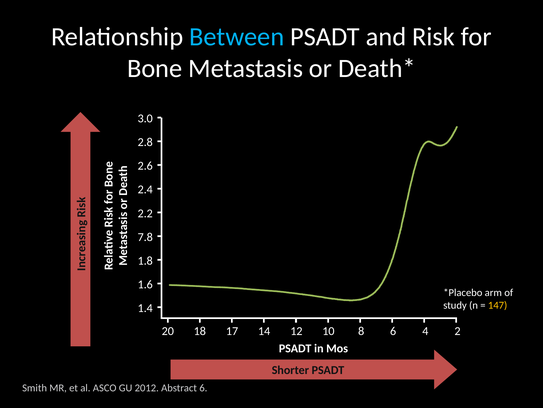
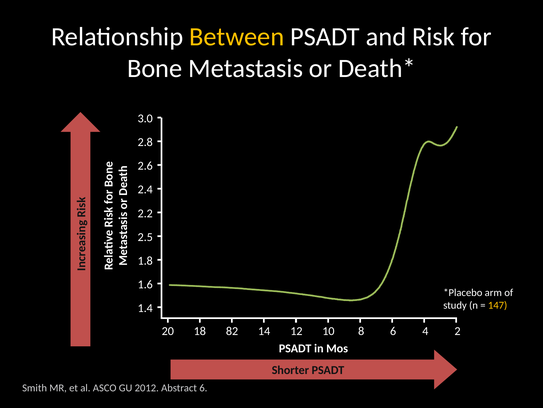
Between colour: light blue -> yellow (237, 37)
7.8: 7.8 -> 2.5 (145, 237)
17: 17 -> 82 (232, 331)
